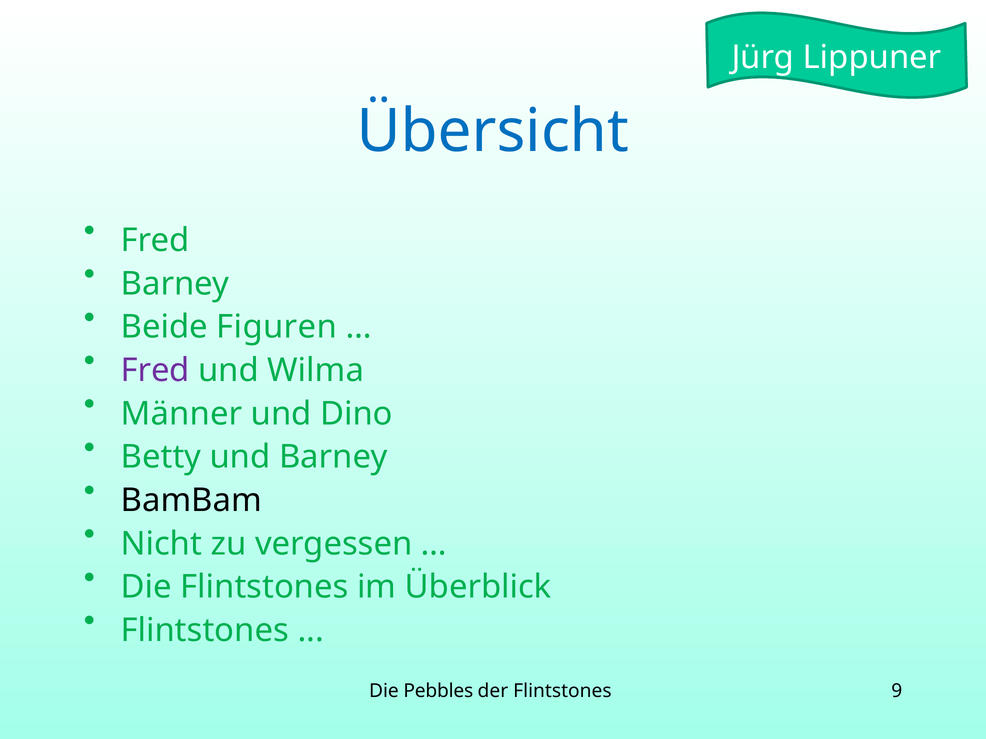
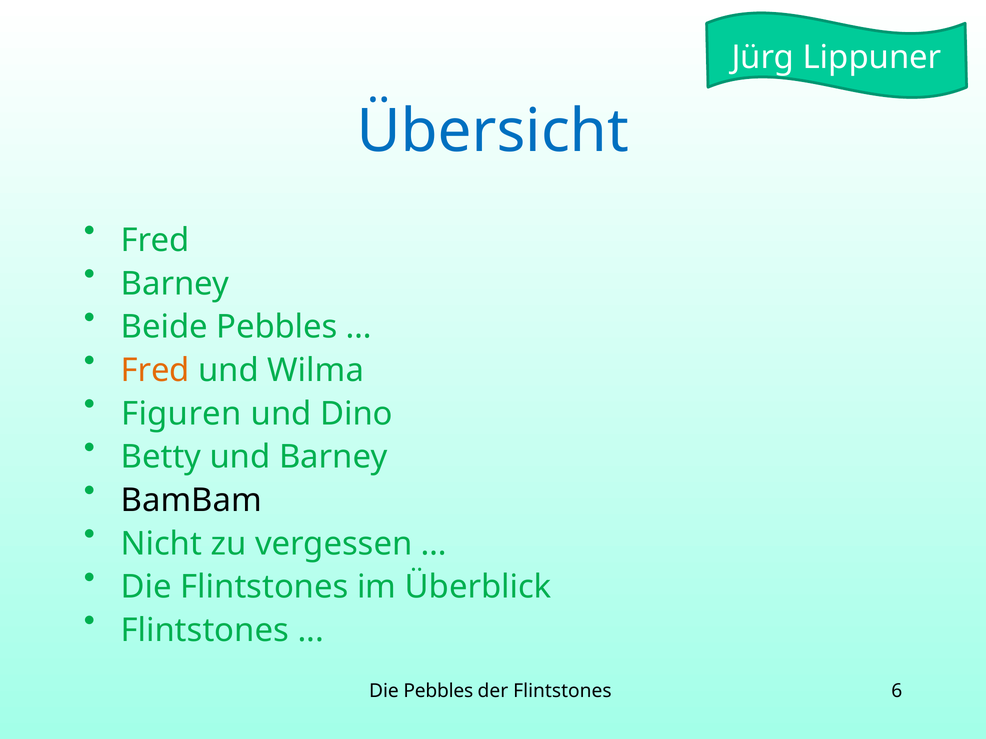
Beide Figuren: Figuren -> Pebbles (277, 327)
Fred colour: purple -> orange (155, 371)
Männer: Männer -> Figuren (181, 414)
9: 9 -> 6 (897, 692)
